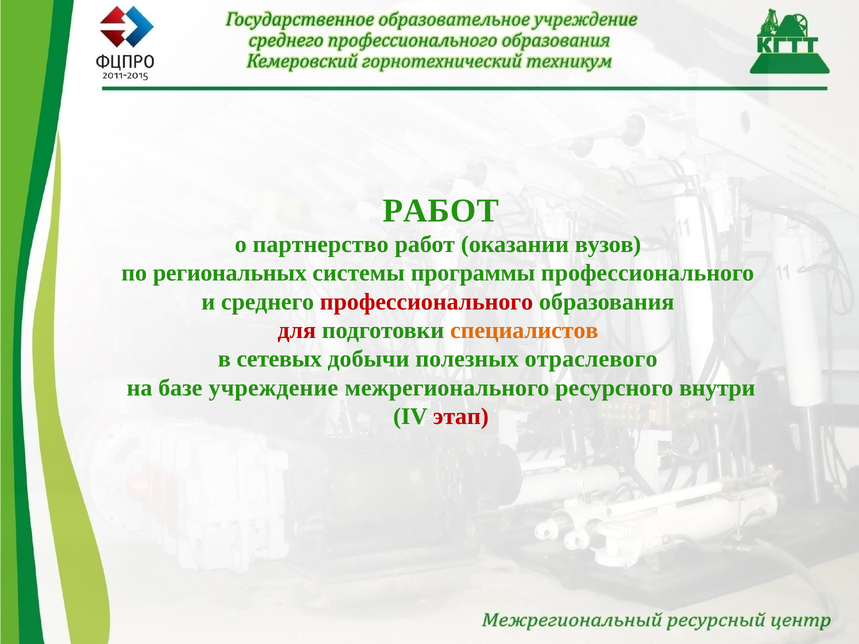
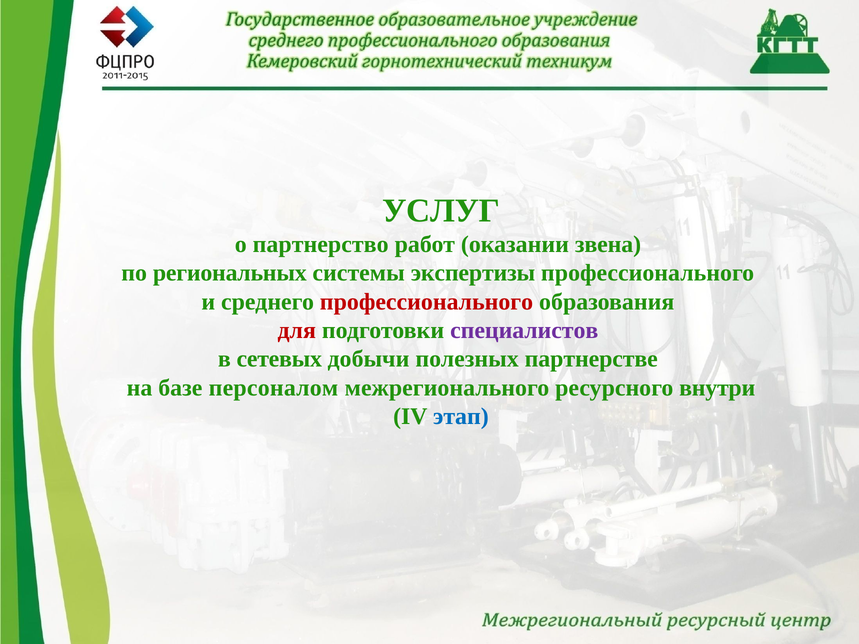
РАБОТ: РАБОТ -> УСЛУГ (441, 211)
вузов: вузов -> звена (608, 245)
программы: программы -> экспертизы (473, 273)
специалистов colour: orange -> purple (524, 331)
отраслевого: отраслевого -> партнерстве (591, 359)
учреждение: учреждение -> персоналом (273, 388)
этап colour: red -> blue (461, 416)
